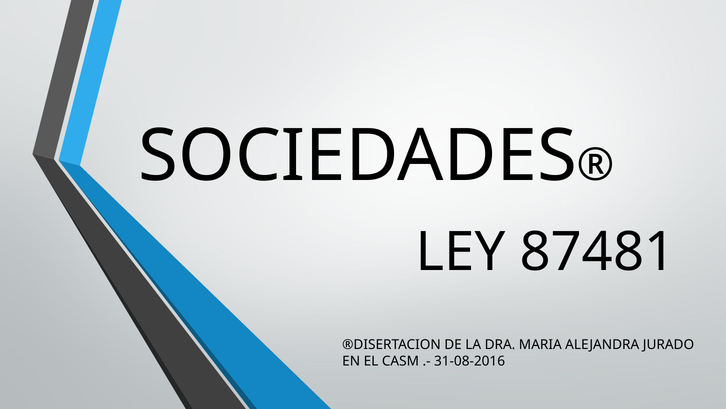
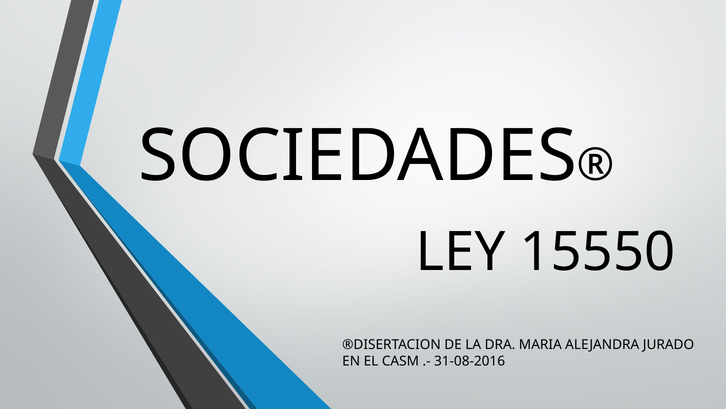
87481: 87481 -> 15550 (597, 252)
